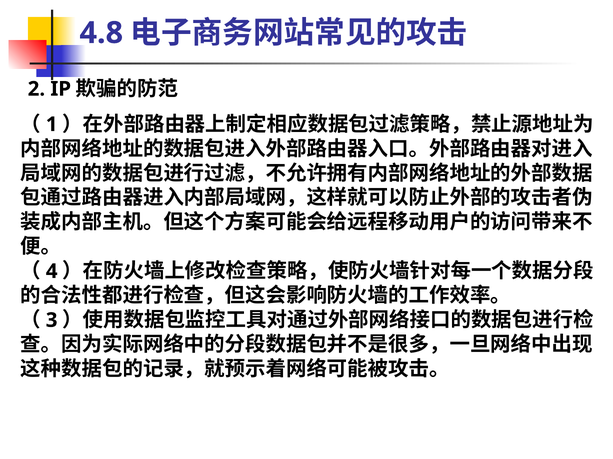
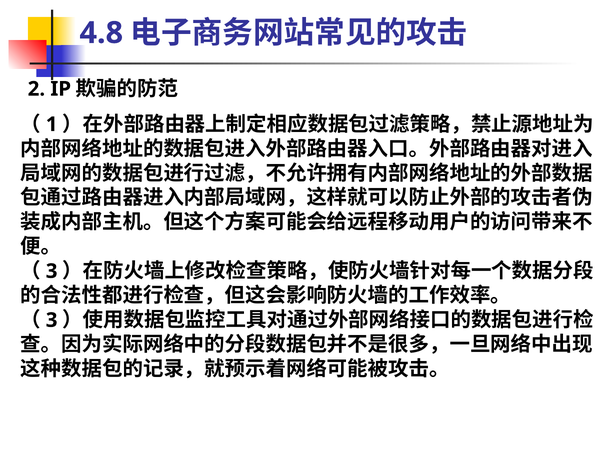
4: 4 -> 3 (52, 272)
